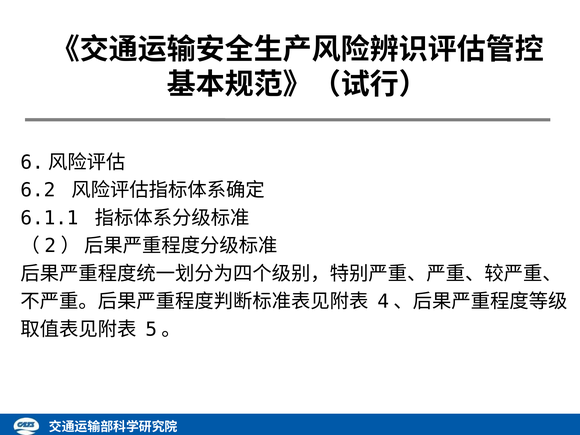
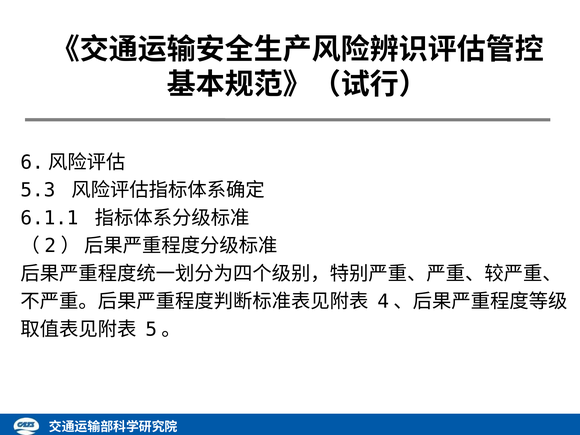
6.2: 6.2 -> 5.3 (38, 190)
